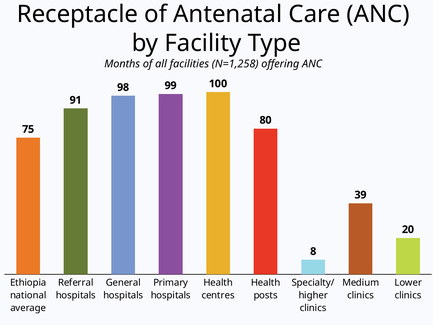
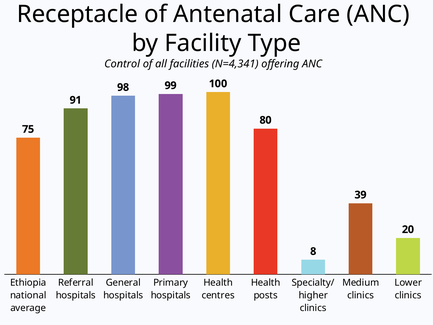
Months: Months -> Control (122, 64)
N=1,258: N=1,258 -> N=4,341 (235, 64)
